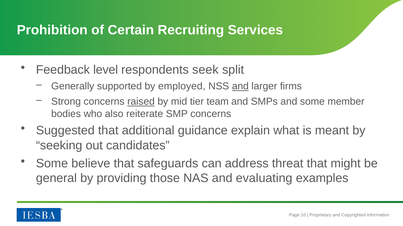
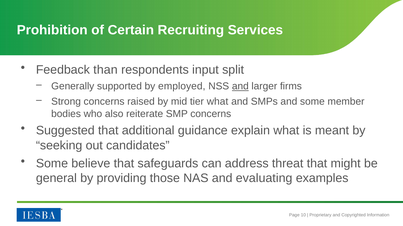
level: level -> than (105, 70)
seek: seek -> input (205, 70)
raised underline: present -> none (141, 102)
tier team: team -> what (218, 102)
